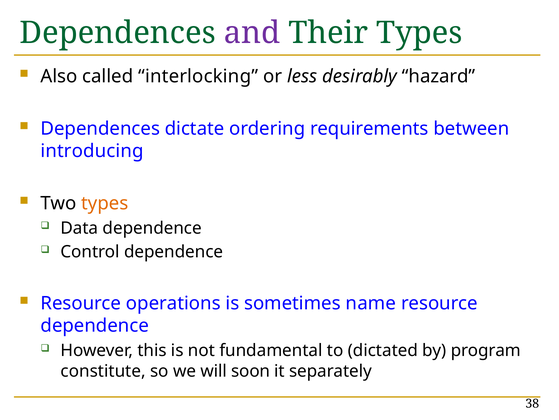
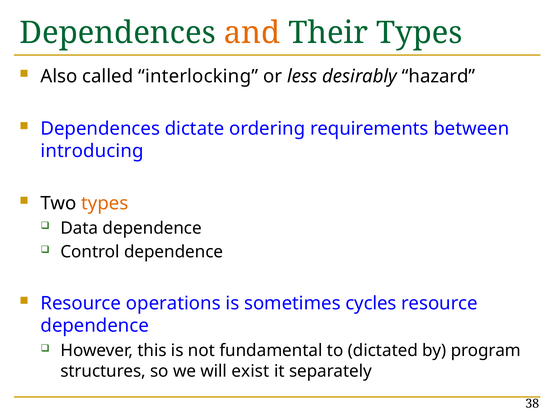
and colour: purple -> orange (252, 33)
name: name -> cycles (371, 303)
constitute: constitute -> structures (103, 370)
soon: soon -> exist (250, 370)
